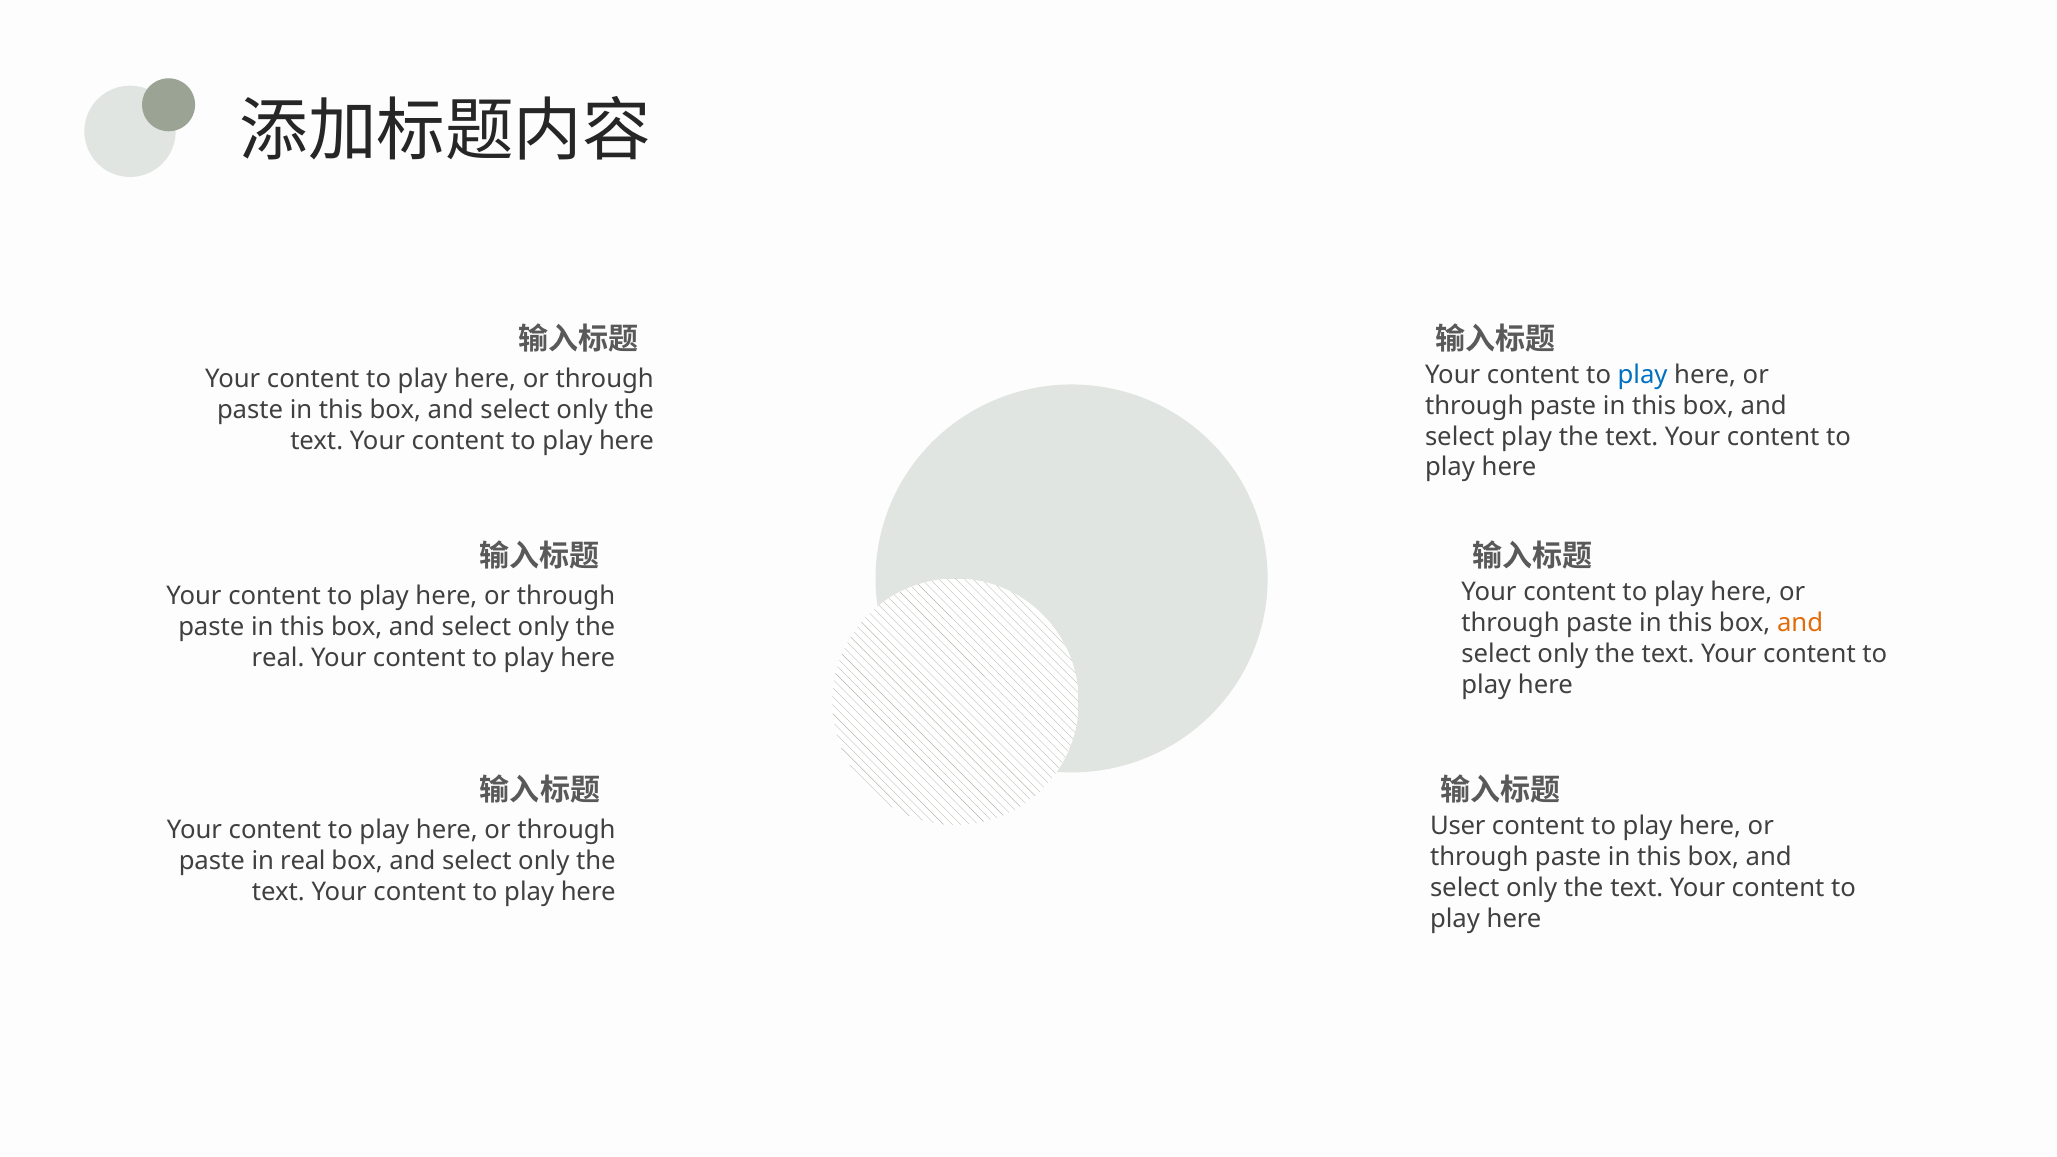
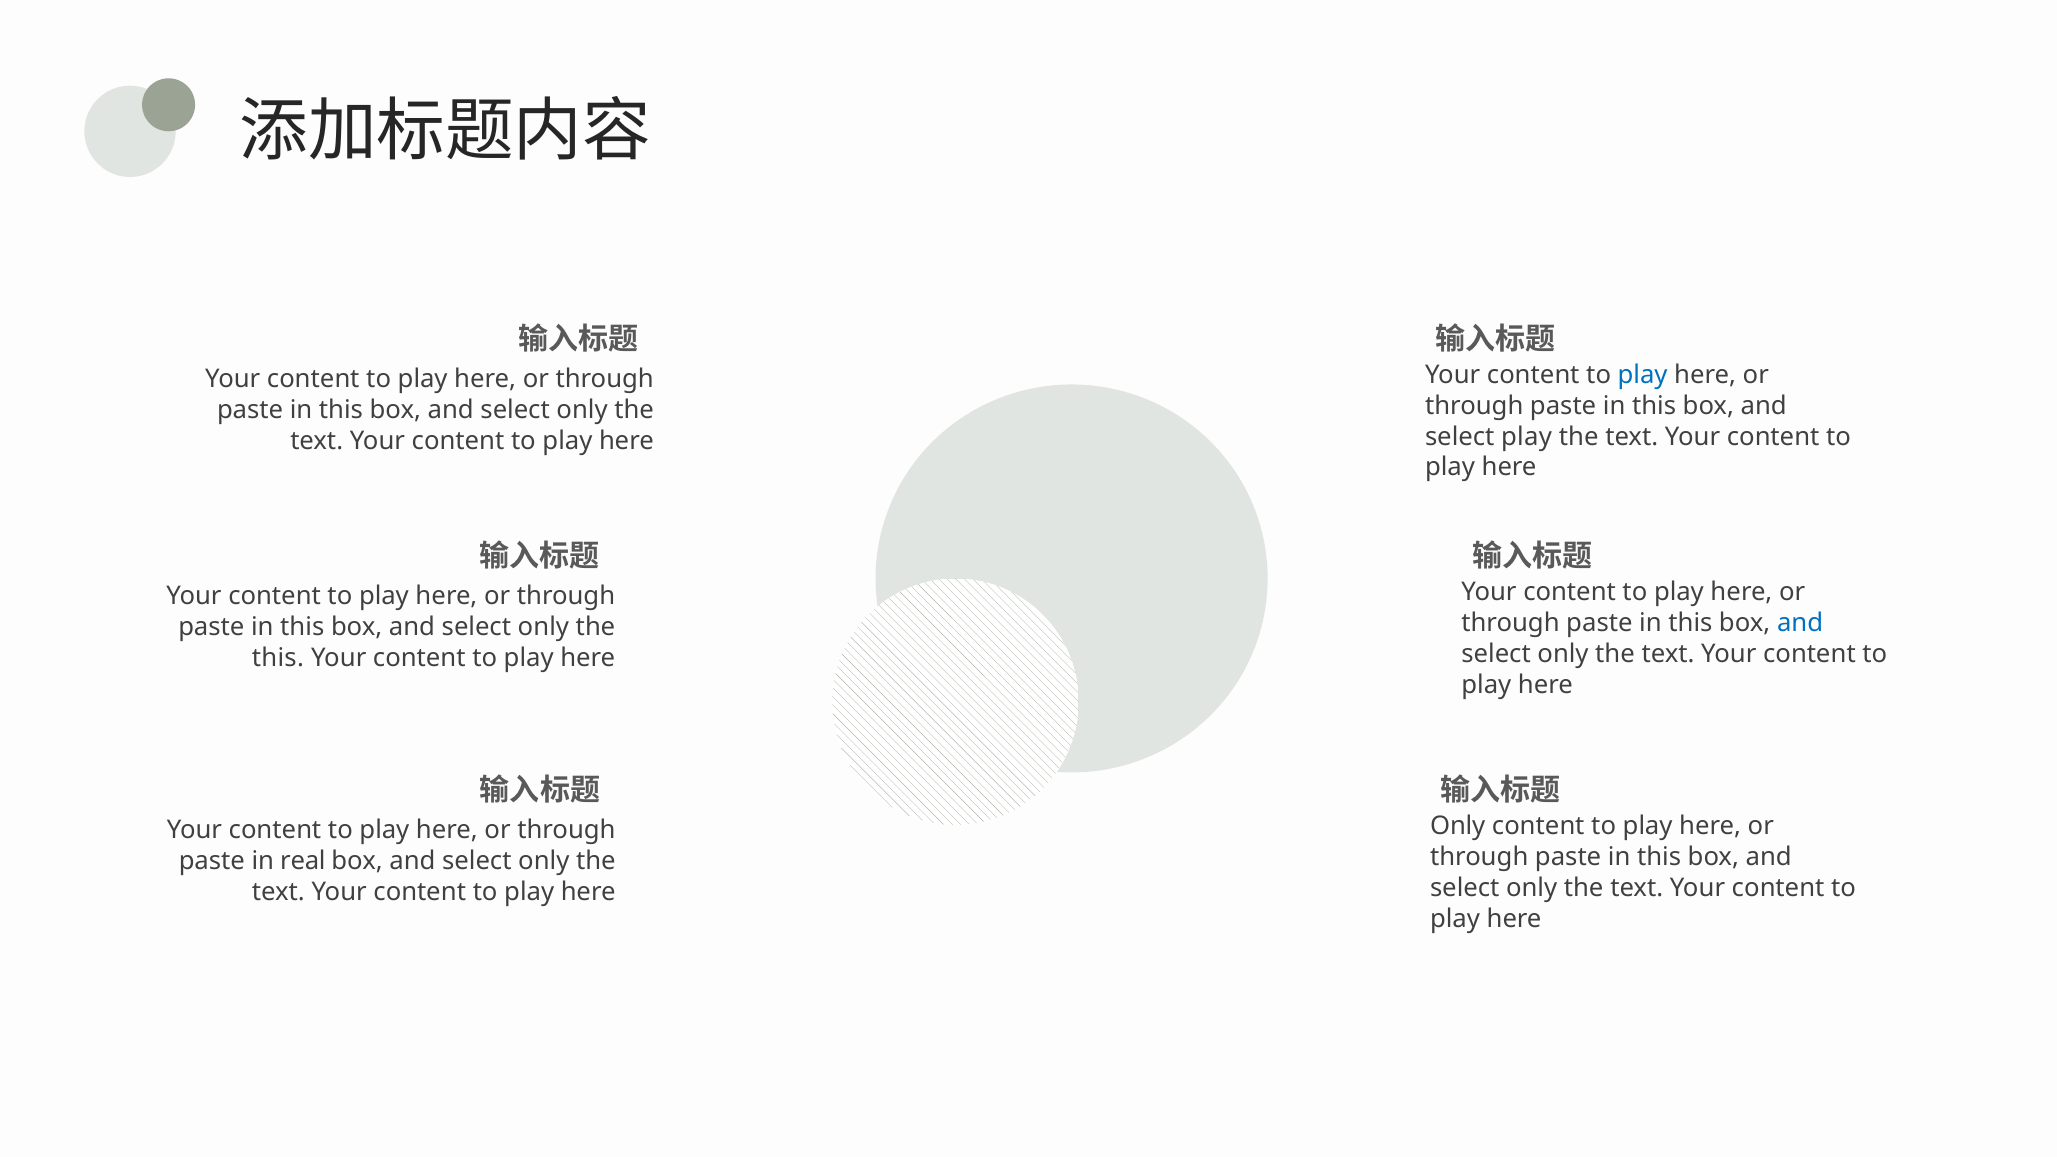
and colour: orange -> blue (1800, 623)
real: real -> this (278, 658)
User: User -> Only (1458, 826)
